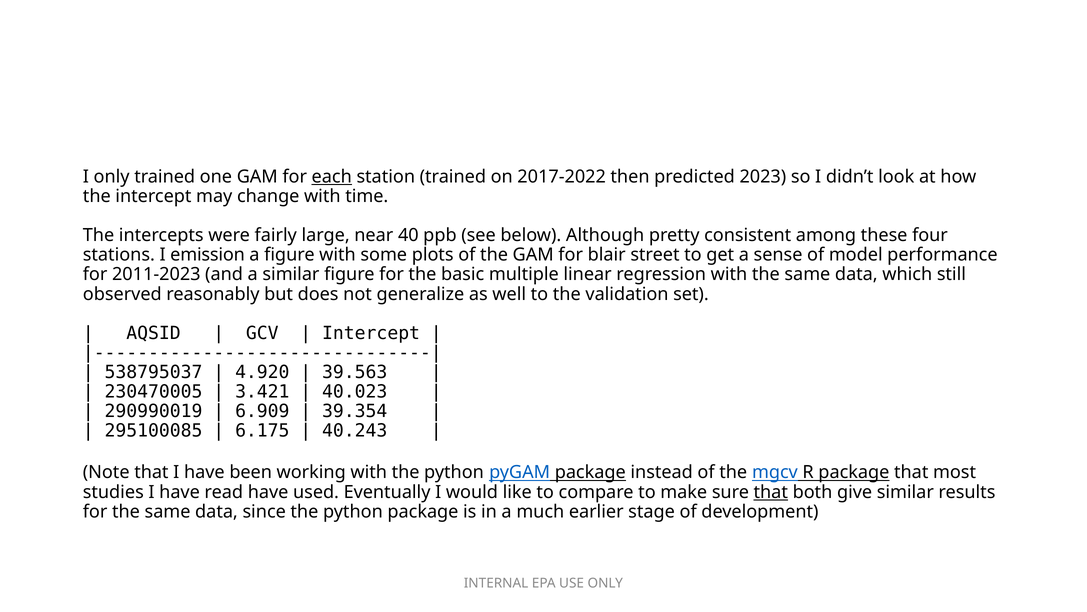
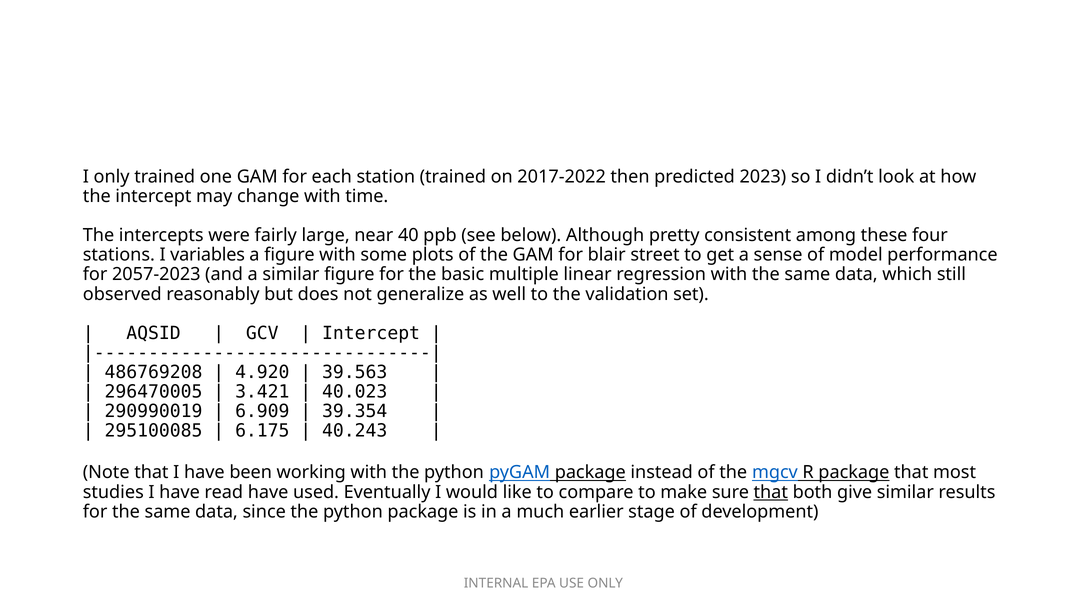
each underline: present -> none (332, 176)
emission: emission -> variables (208, 255)
2011-2023: 2011-2023 -> 2057-2023 (156, 274)
538795037: 538795037 -> 486769208 (154, 372)
230470005: 230470005 -> 296470005 (154, 392)
